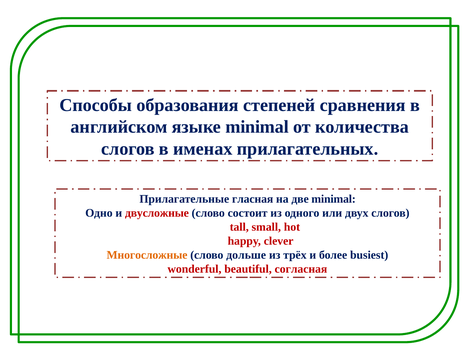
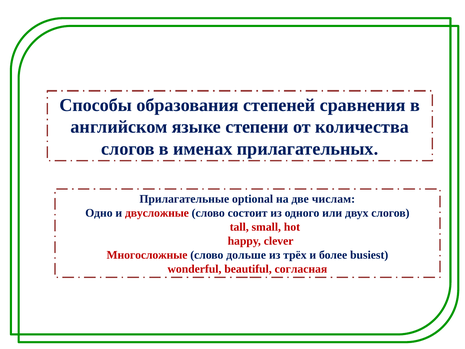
языке minimal: minimal -> степени (257, 127)
гласная: гласная -> optional (253, 199)
две minimal: minimal -> числам (333, 199)
Многосложные colour: orange -> red (147, 255)
